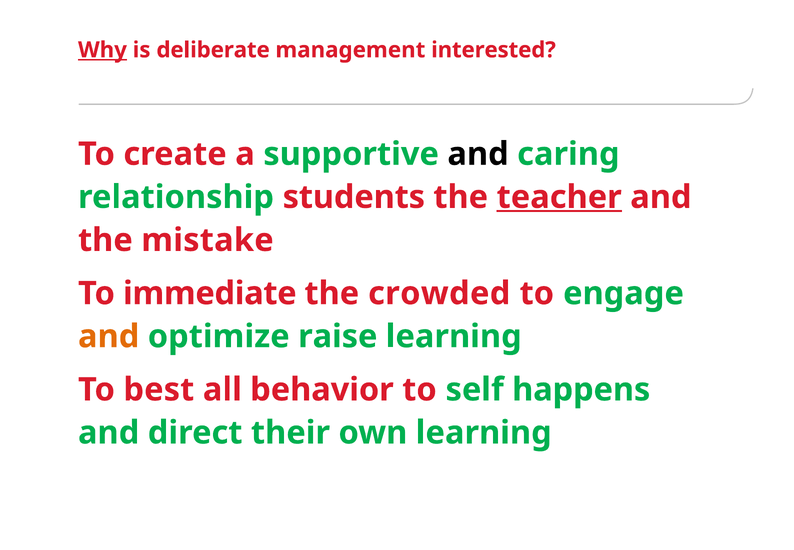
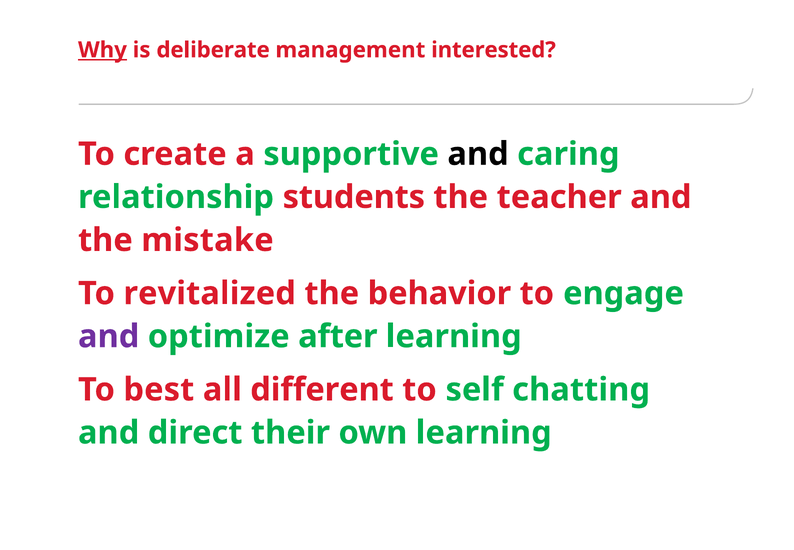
teacher underline: present -> none (559, 197)
immediate: immediate -> revitalized (210, 293)
crowded: crowded -> behavior (439, 293)
and colour: orange -> purple (109, 336)
raise: raise -> after (338, 336)
behavior: behavior -> different (322, 390)
happens: happens -> chatting (581, 390)
